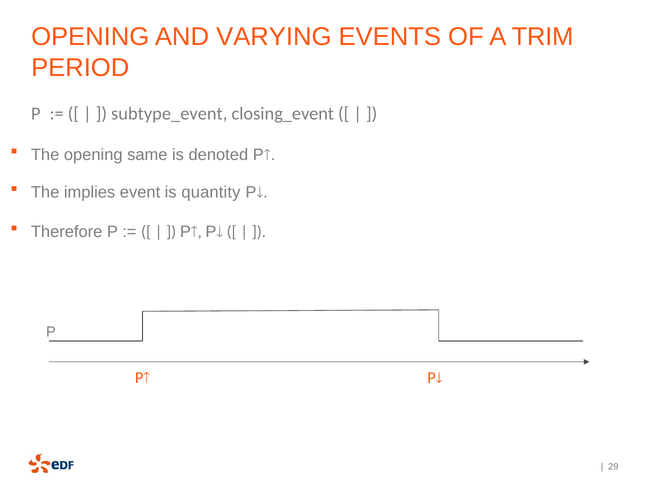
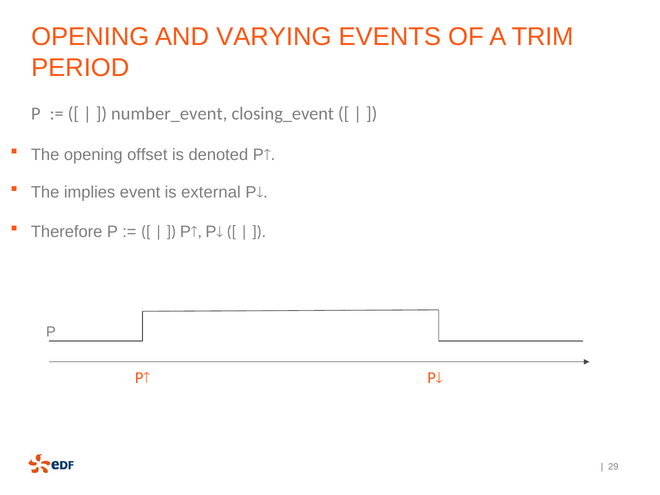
subtype_event: subtype_event -> number_event (169, 114)
same: same -> offset (147, 155)
quantity: quantity -> external (211, 192)
